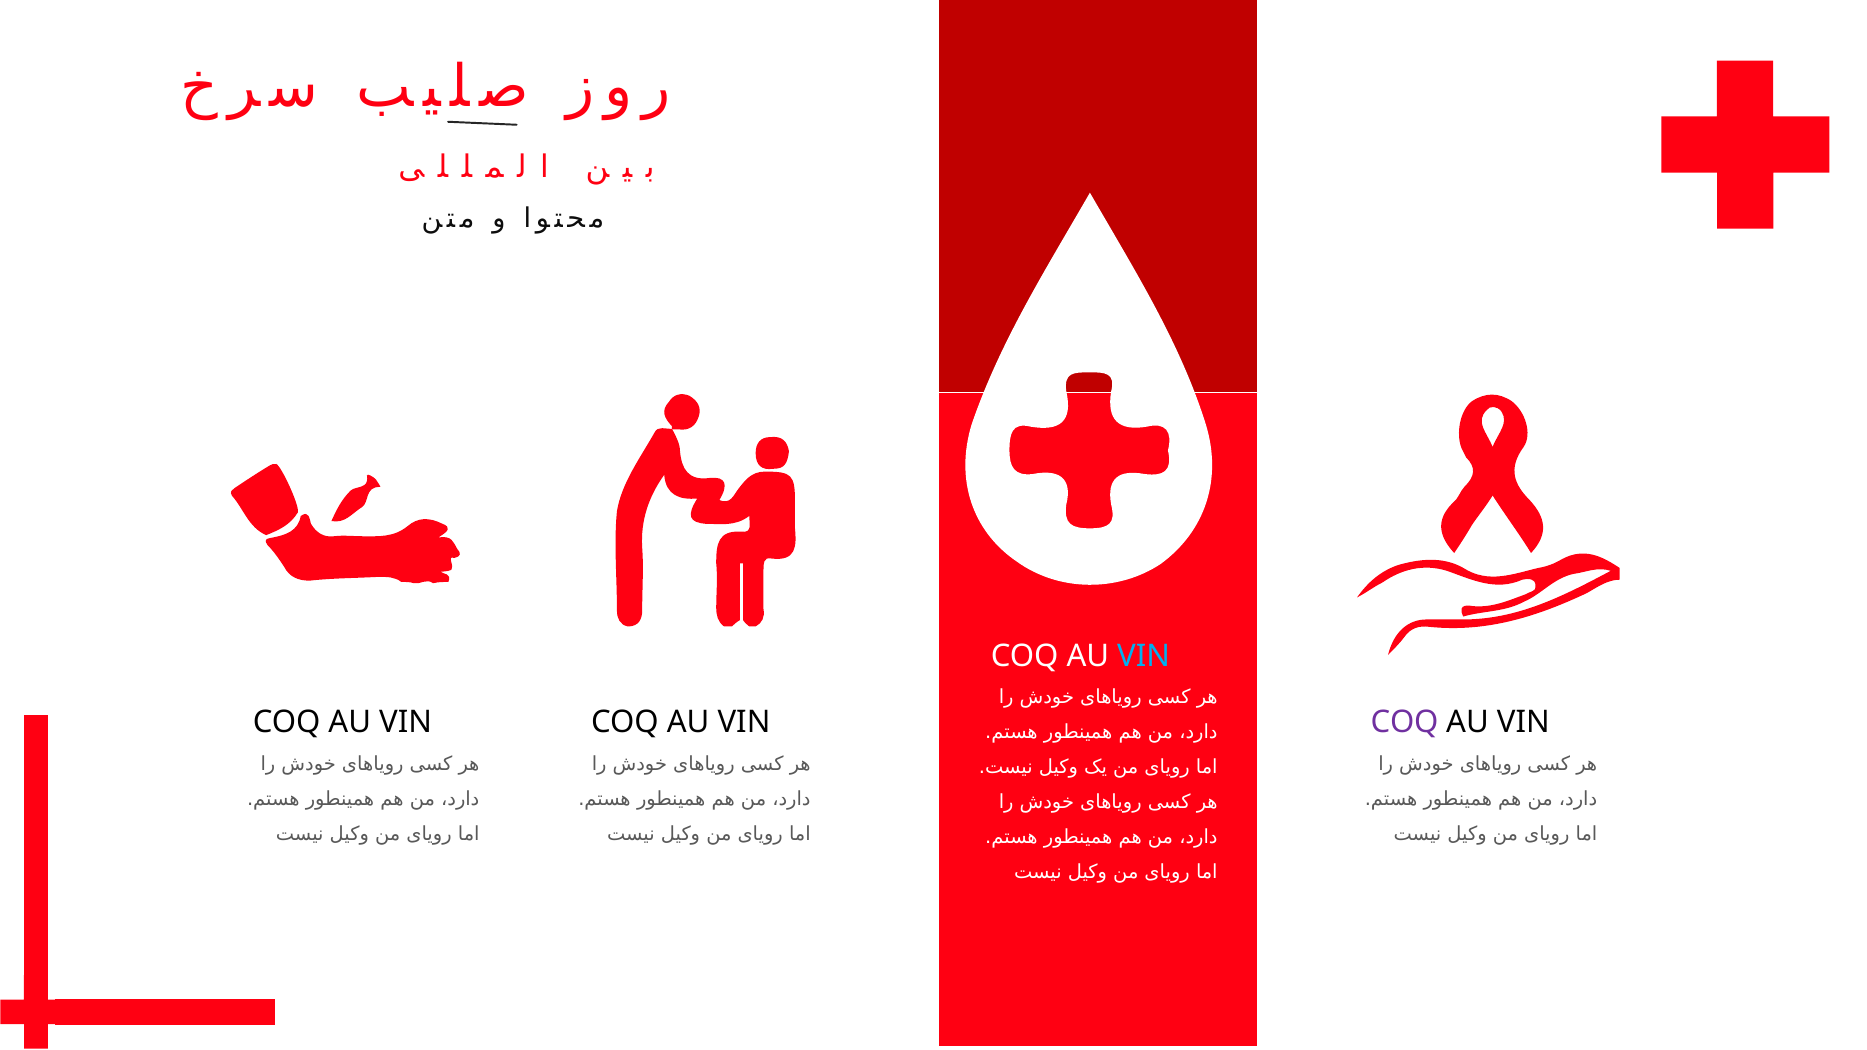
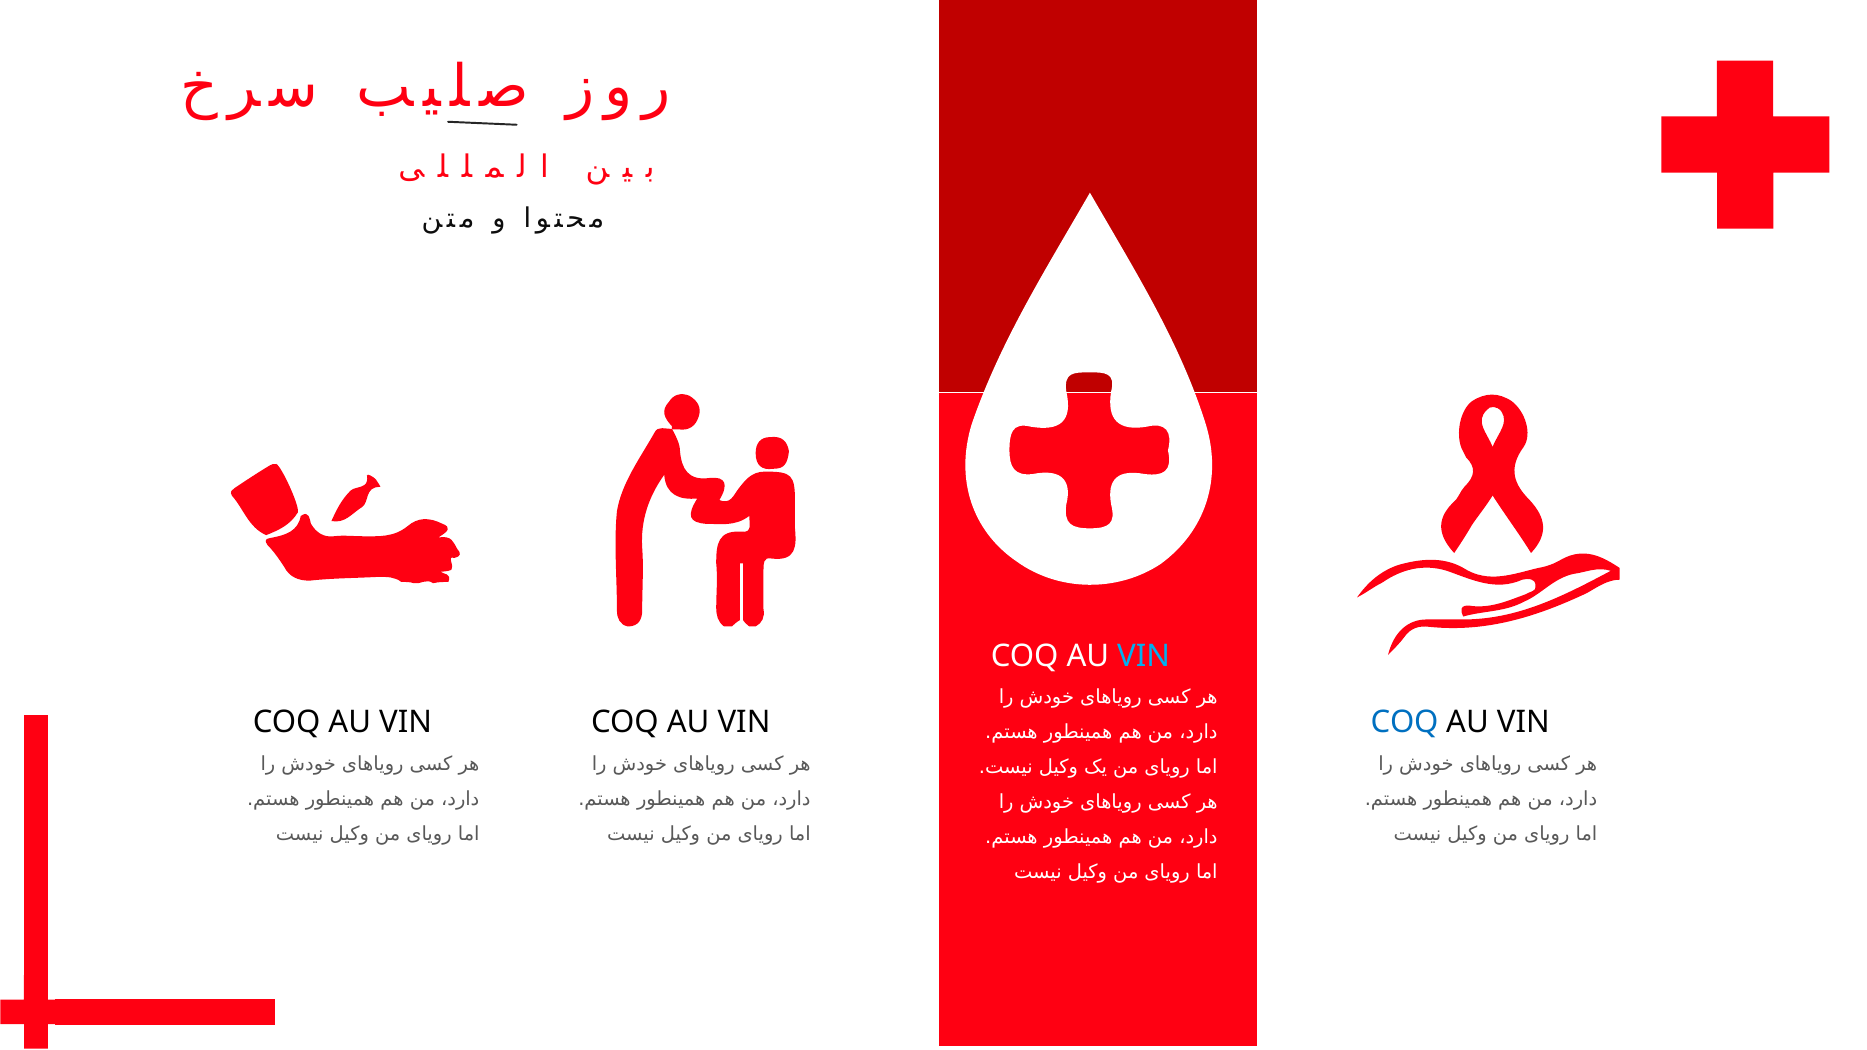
COQ colour: purple -> blue (1404, 723)
